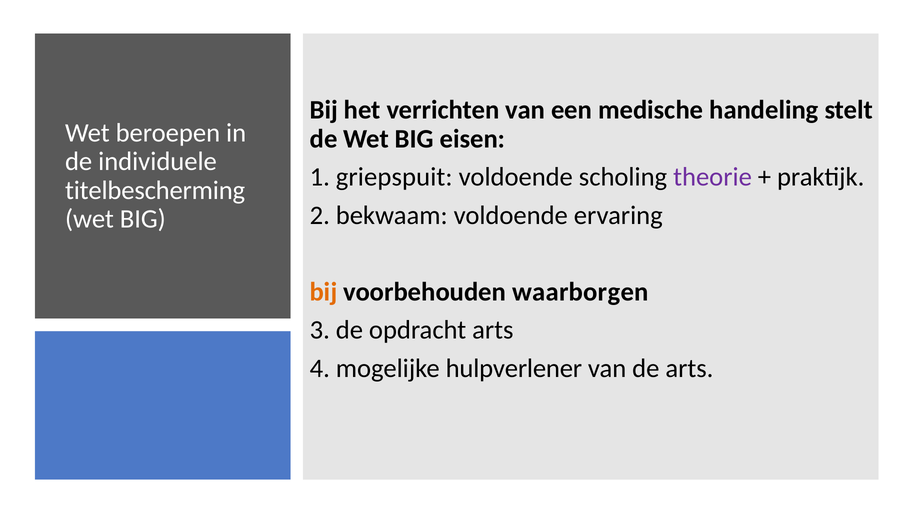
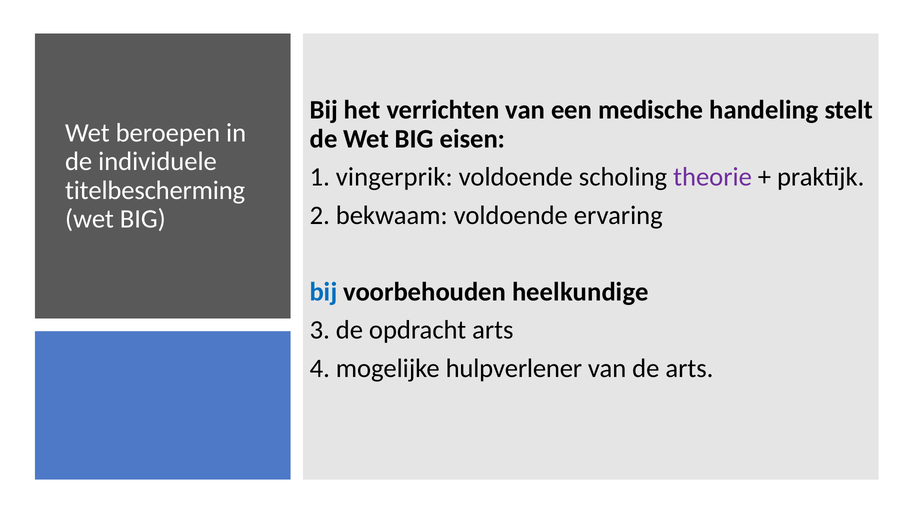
griepspuit: griepspuit -> vingerprik (394, 177)
bij colour: orange -> blue (324, 292)
waarborgen: waarborgen -> heelkundige (580, 292)
